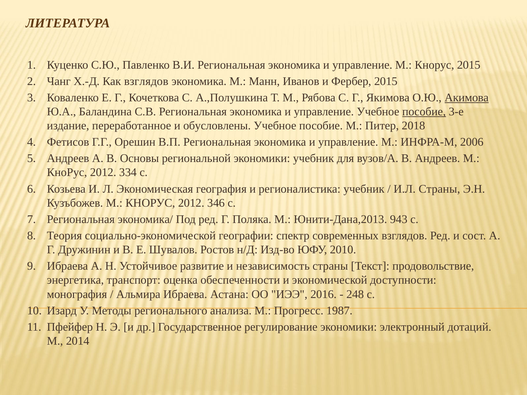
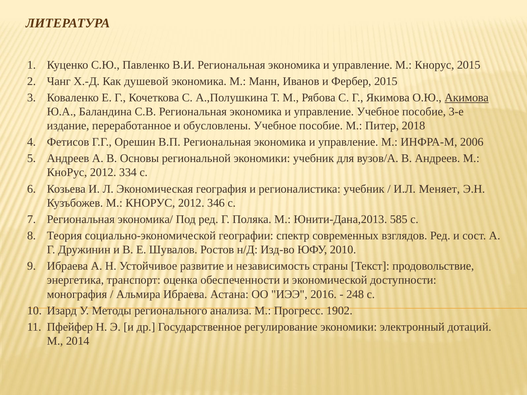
Как взглядов: взглядов -> душевой (146, 81)
пособие underline: present -> none (424, 112)
И.Л Страны: Страны -> Меняет (439, 189)
943: 943 -> 585 (399, 219)
1987: 1987 -> 1902 (339, 311)
